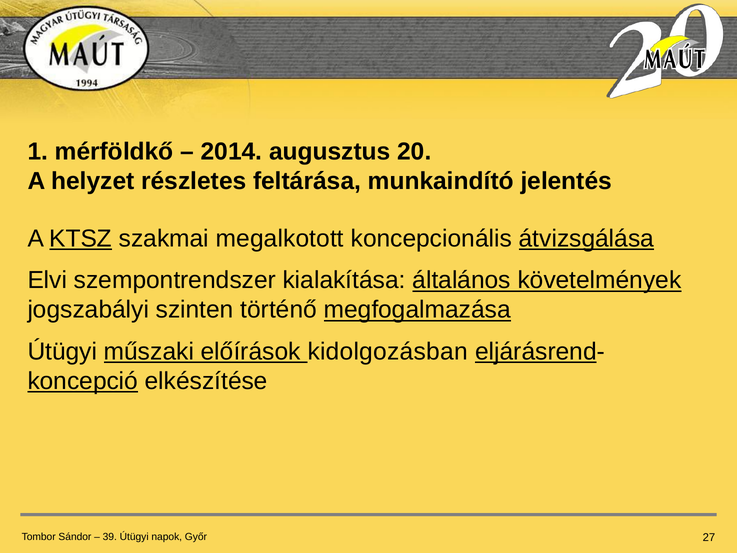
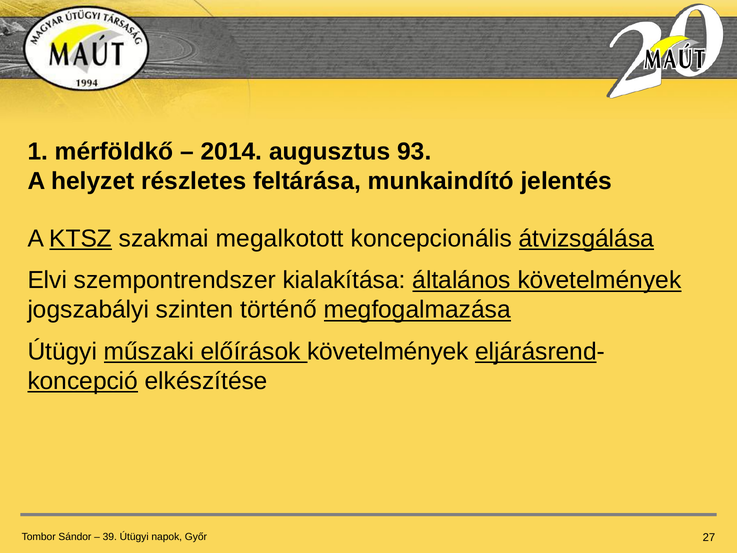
20: 20 -> 93 (414, 151)
előírások kidolgozásban: kidolgozásban -> követelmények (388, 351)
